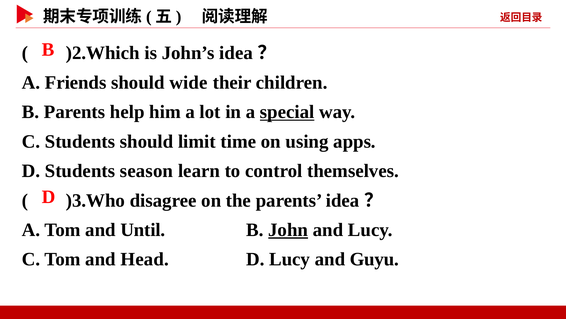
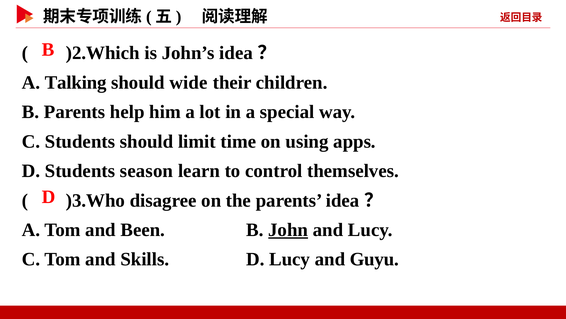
Friends: Friends -> Talking (76, 82)
special underline: present -> none (287, 112)
Until: Until -> Been (143, 229)
Head: Head -> Skills (145, 259)
